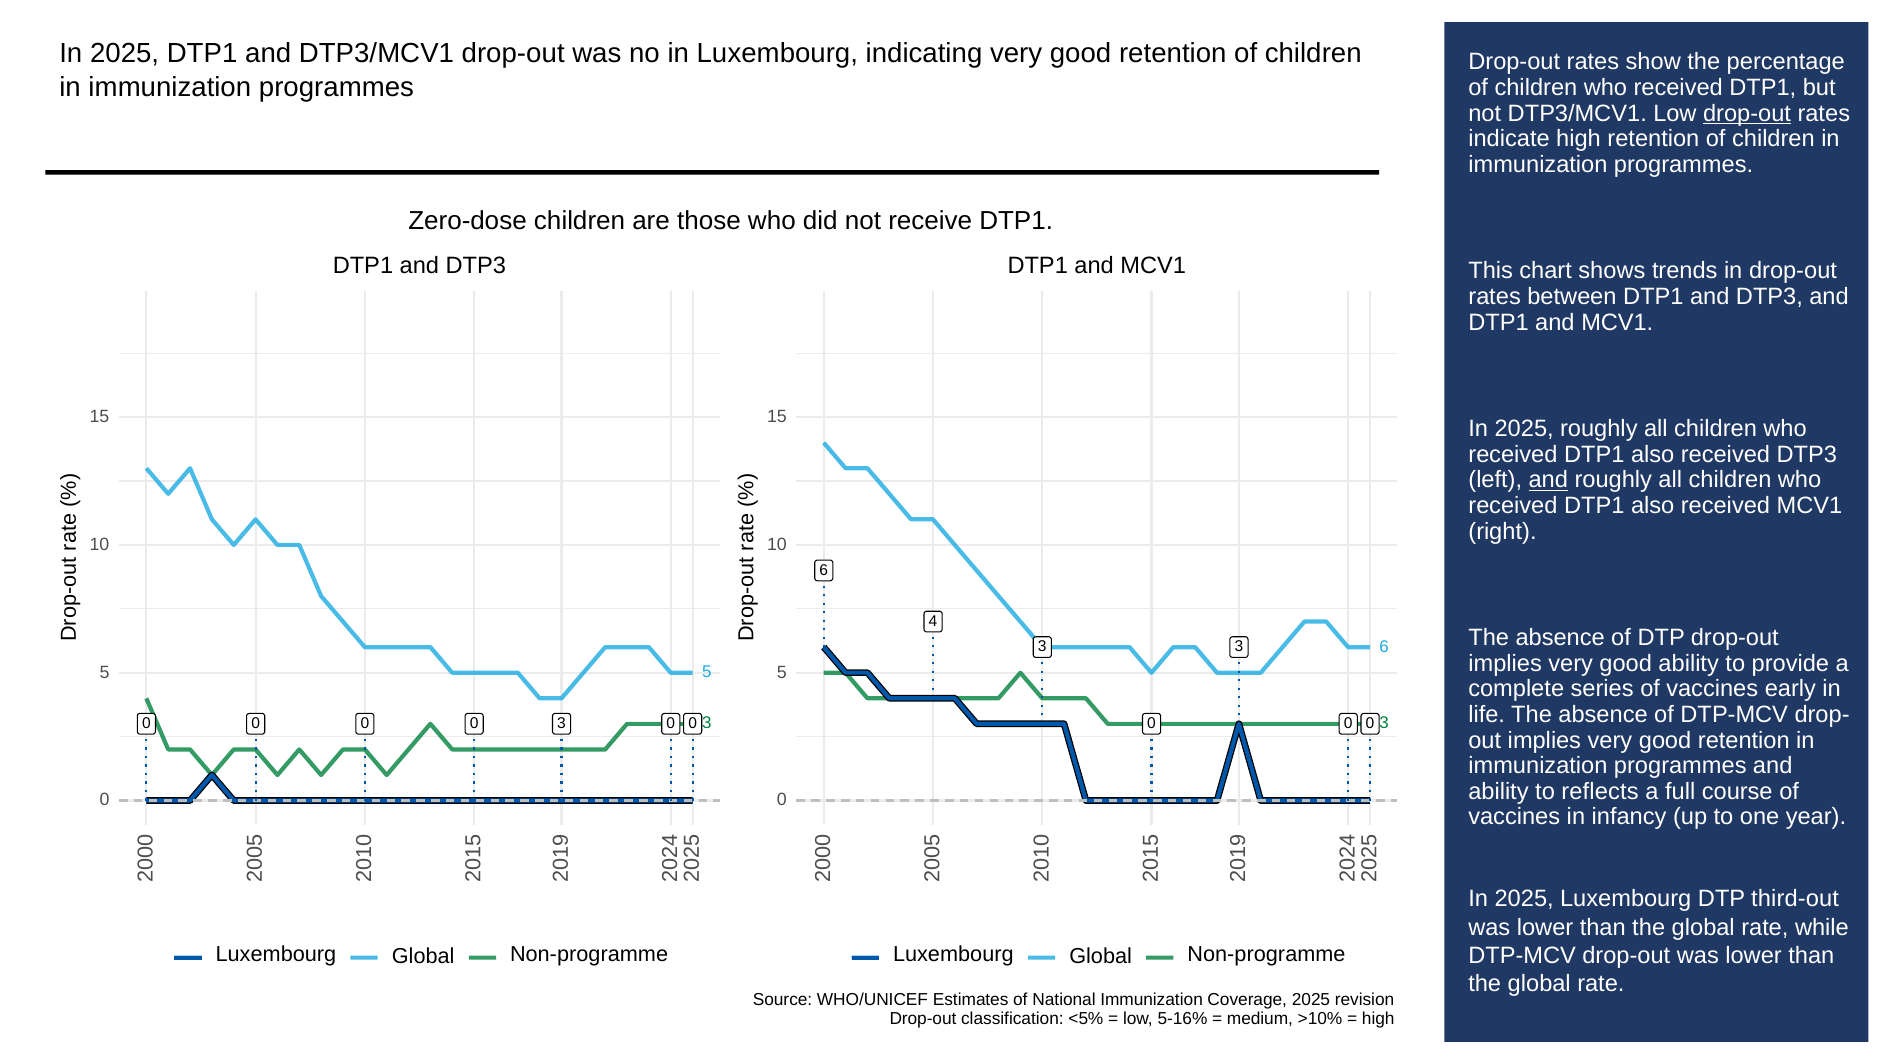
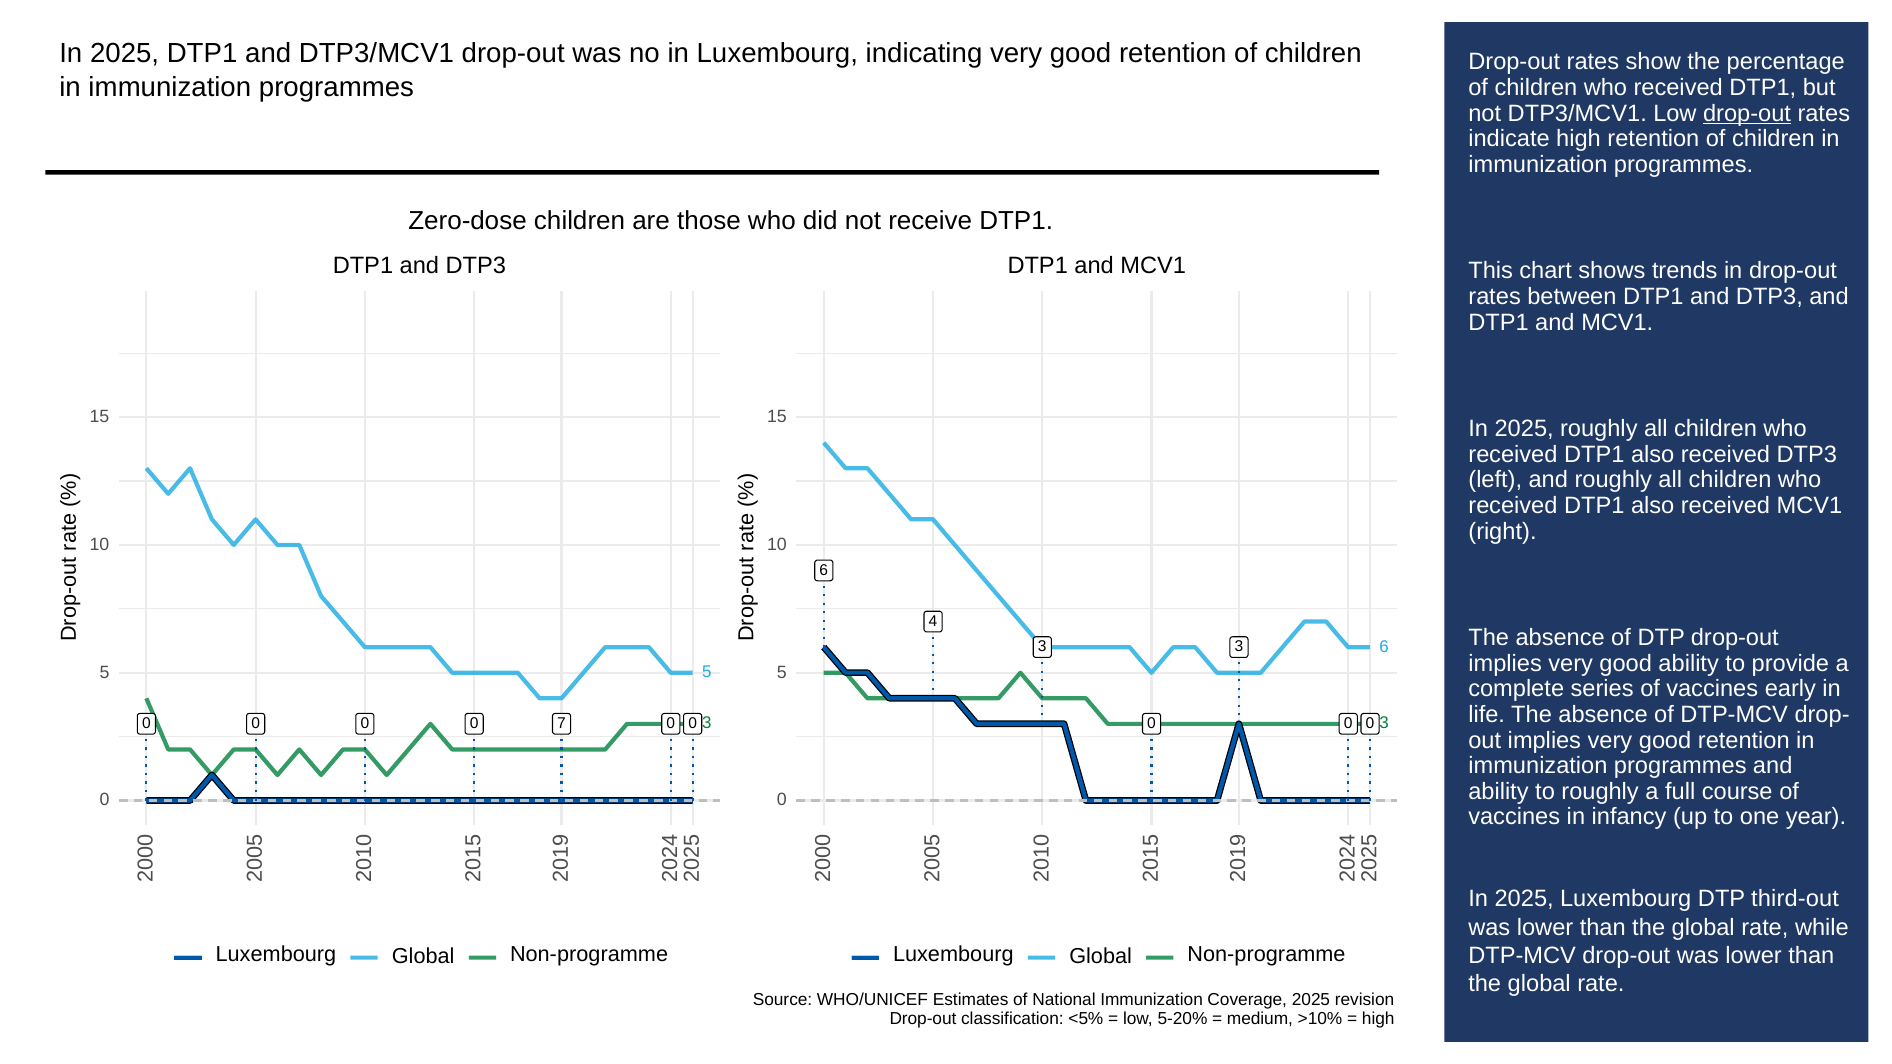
and underline: present -> none (1548, 480)
0 0 3: 3 -> 7 (562, 723)
to reflects: reflects -> roughly (1600, 791)
5-16%: 5-16% -> 5-20% (1183, 1019)
